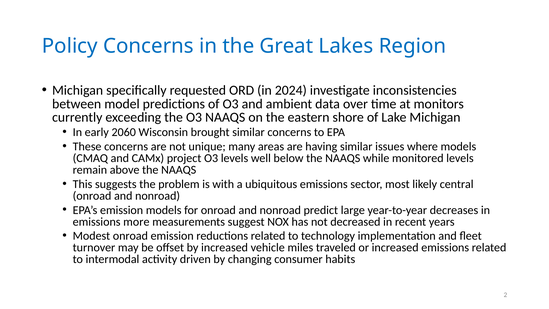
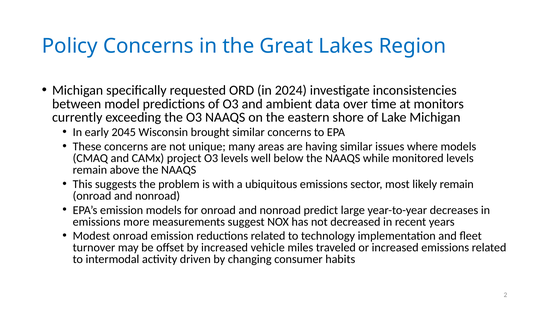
2060: 2060 -> 2045 (124, 132)
likely central: central -> remain (457, 184)
